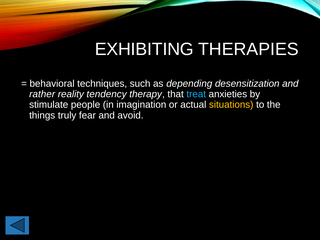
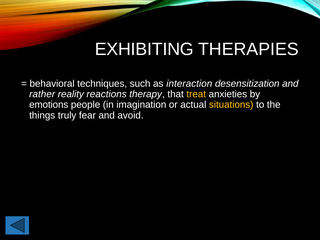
depending: depending -> interaction (189, 84)
tendency: tendency -> reactions (107, 94)
treat colour: light blue -> yellow (196, 94)
stimulate: stimulate -> emotions (49, 105)
